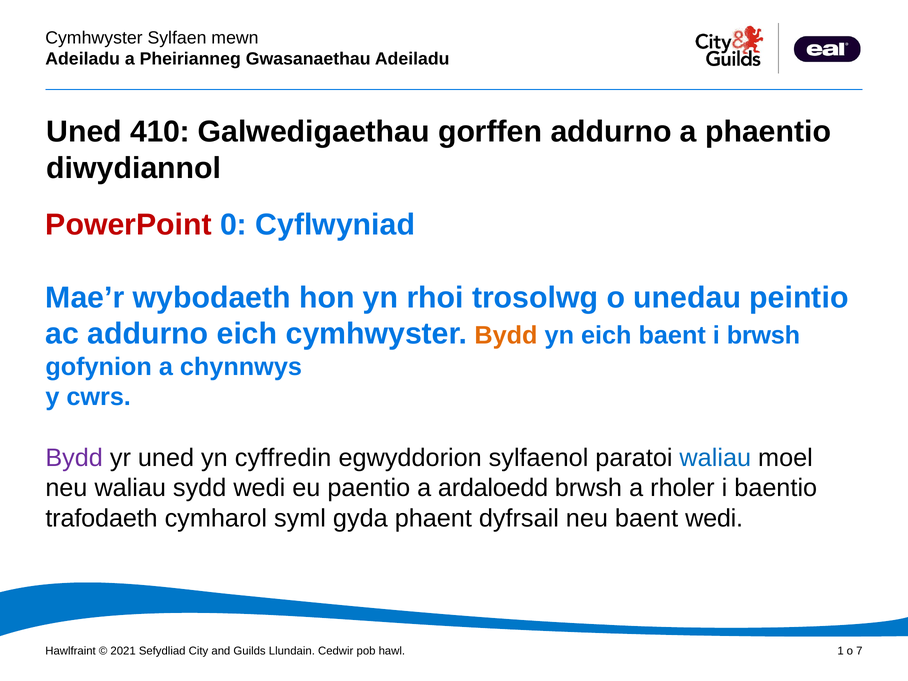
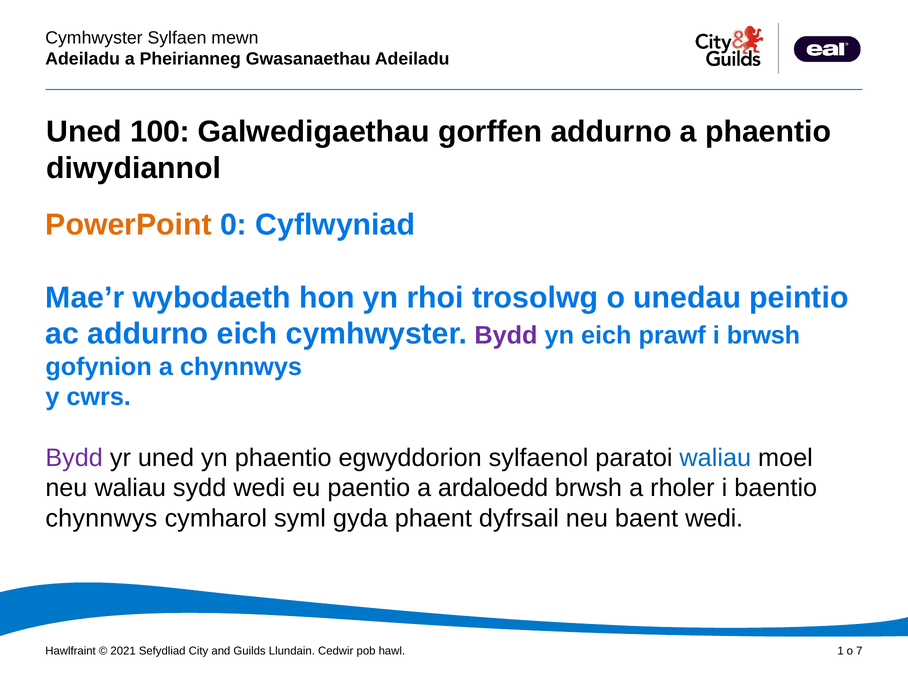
410: 410 -> 100 (160, 132)
PowerPoint colour: red -> orange (129, 225)
Bydd colour: orange -> purple (506, 336)
eich baent: baent -> prawf (672, 336)
yn cyffredin: cyffredin -> phaentio (283, 458)
trafodaeth: trafodaeth -> chynnwys (101, 518)
